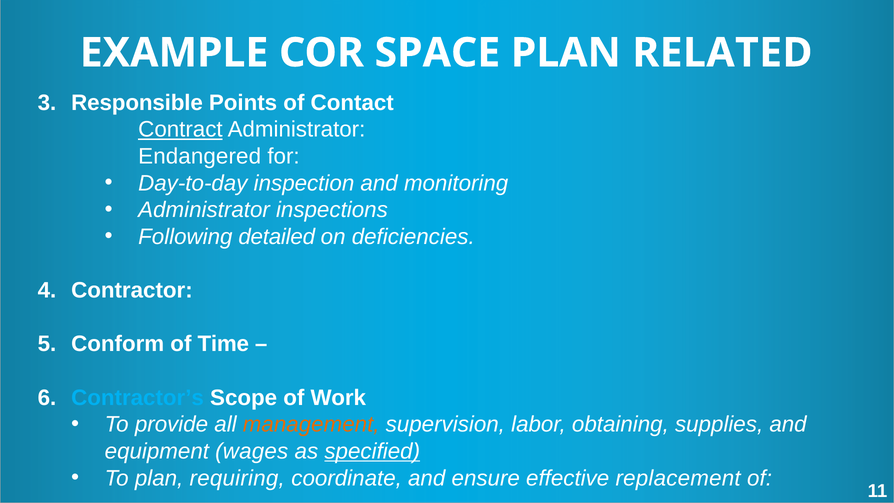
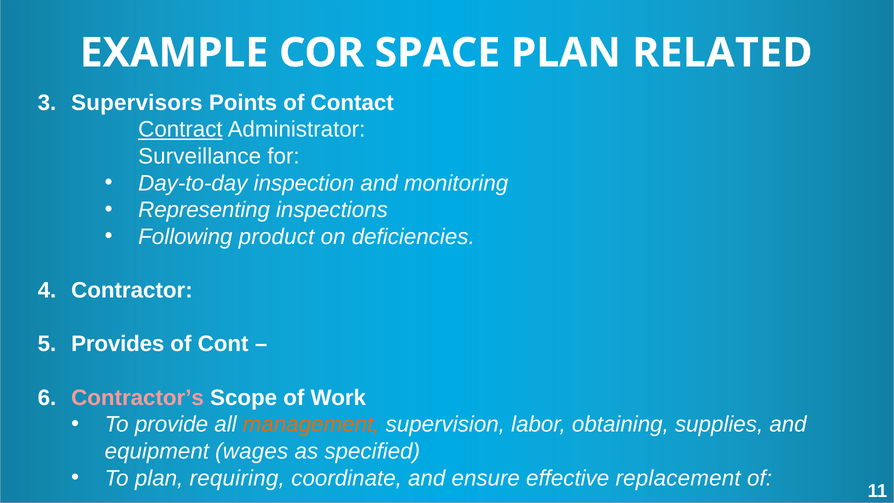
Responsible: Responsible -> Supervisors (137, 103)
Endangered: Endangered -> Surveillance (200, 156)
Administrator: Administrator -> Representing (204, 210)
detailed: detailed -> product (277, 237)
Conform: Conform -> Provides (118, 344)
Time: Time -> Cont (223, 344)
Contractor’s colour: light blue -> pink (138, 398)
specified underline: present -> none (372, 451)
